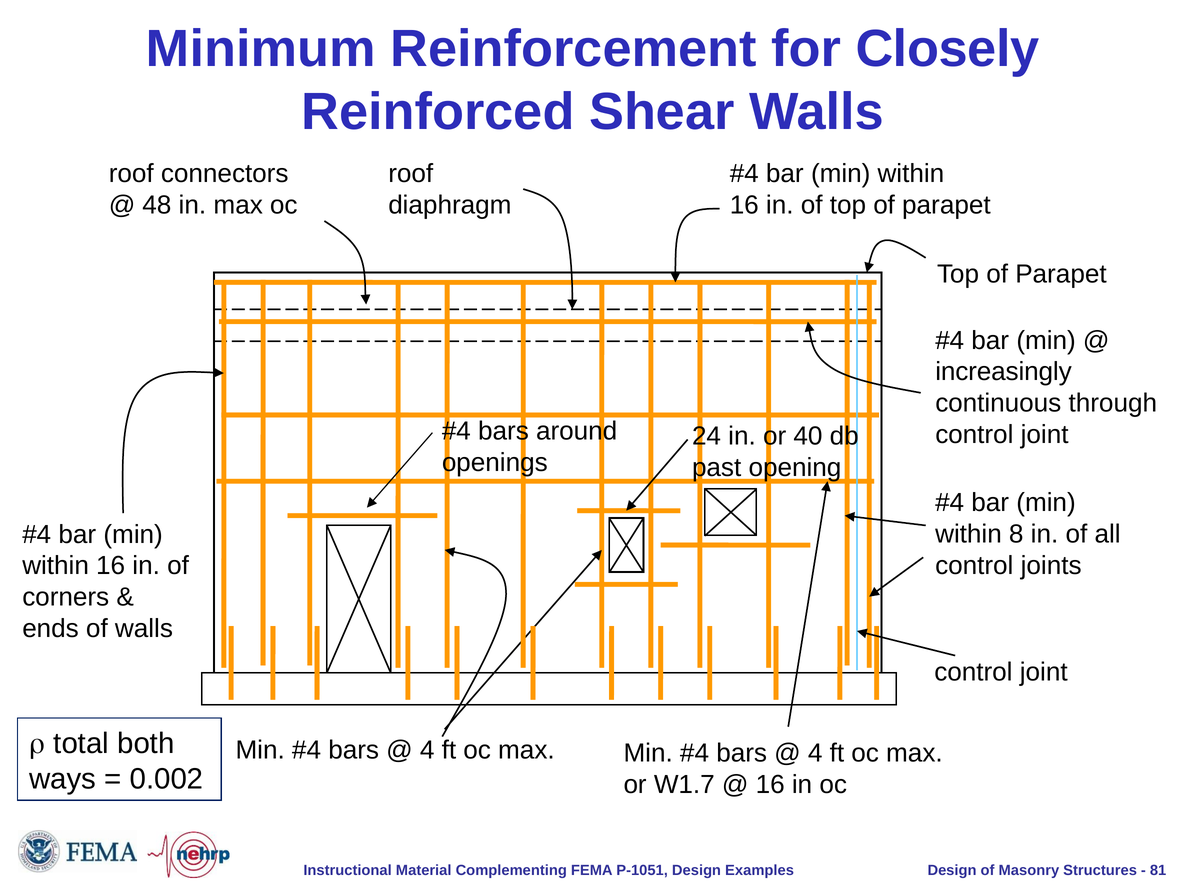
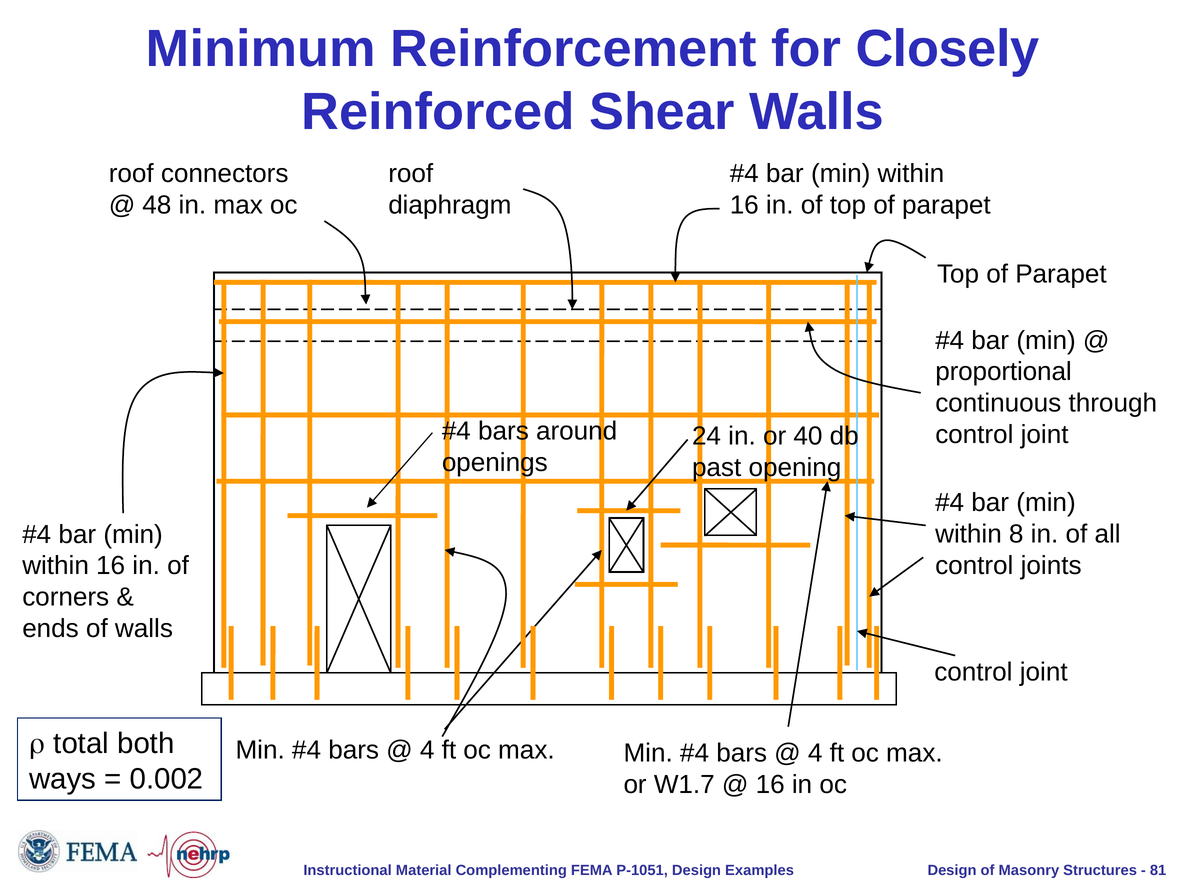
increasingly: increasingly -> proportional (1003, 372)
